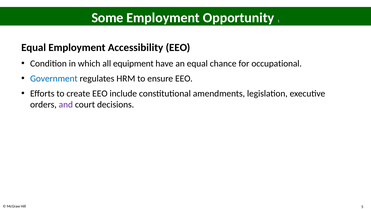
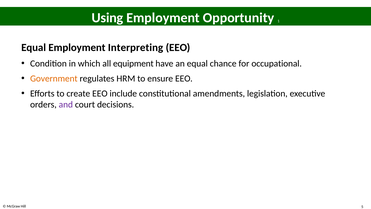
Some: Some -> Using (107, 18)
Accessibility: Accessibility -> Interpreting (136, 48)
Government colour: blue -> orange (54, 78)
